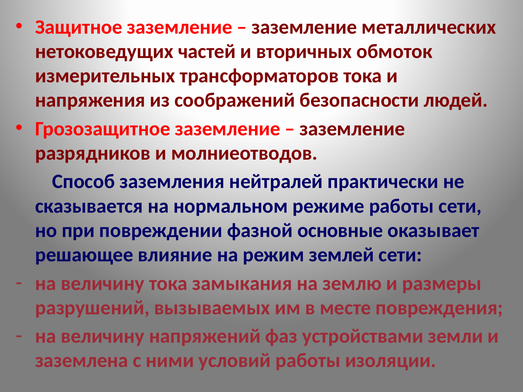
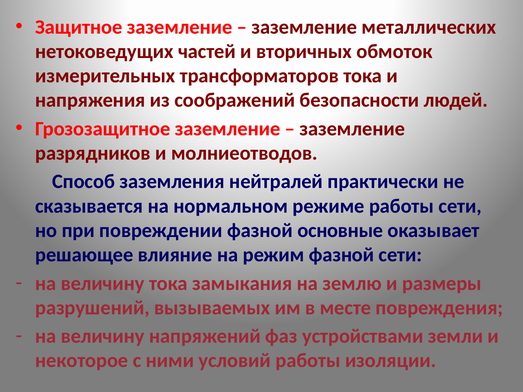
режим землей: землей -> фазной (342, 255)
заземлена: заземлена -> некоторое (82, 361)
